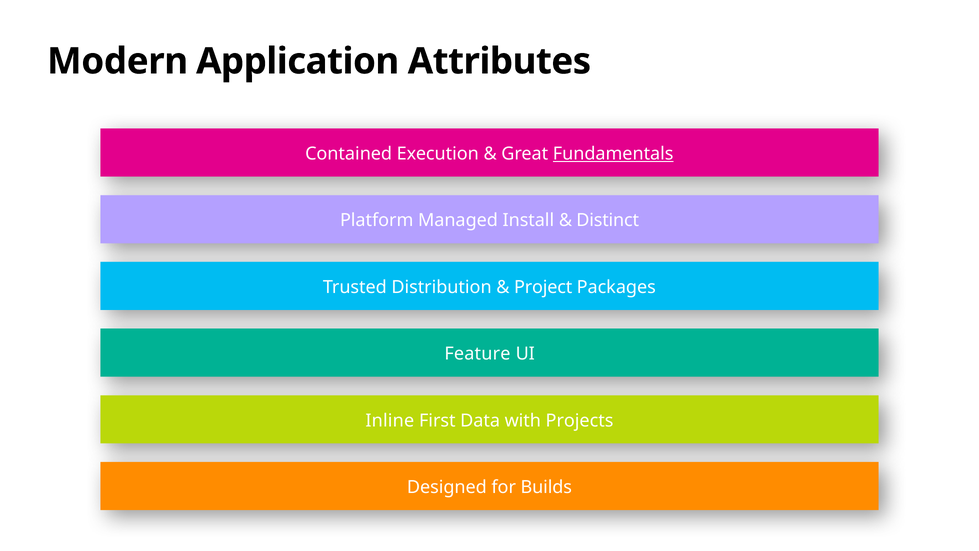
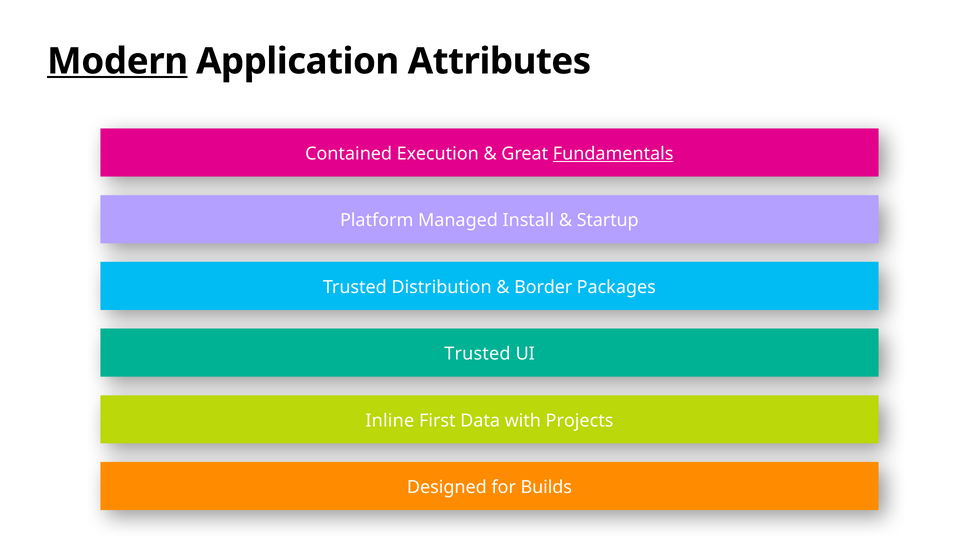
Modern underline: none -> present (118, 61)
Distinct: Distinct -> Startup (608, 220)
Project: Project -> Border (543, 287)
Feature: Feature -> Trusted (477, 354)
